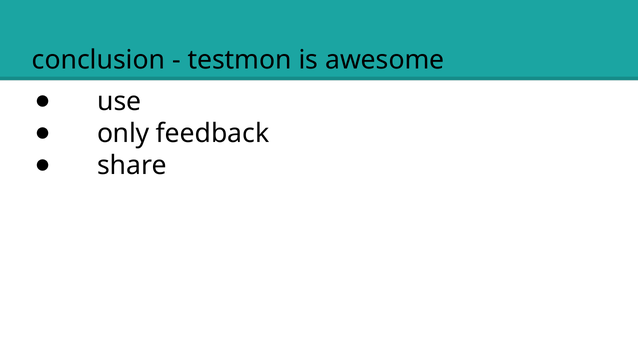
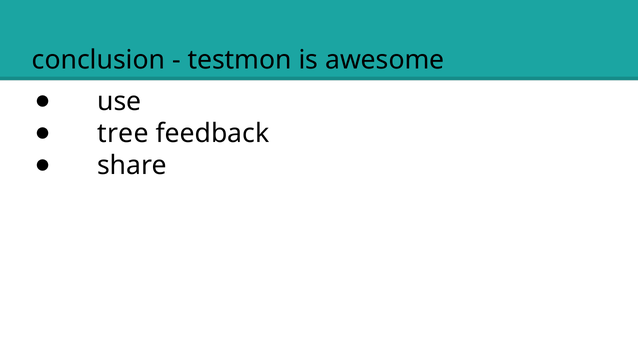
only: only -> tree (123, 133)
